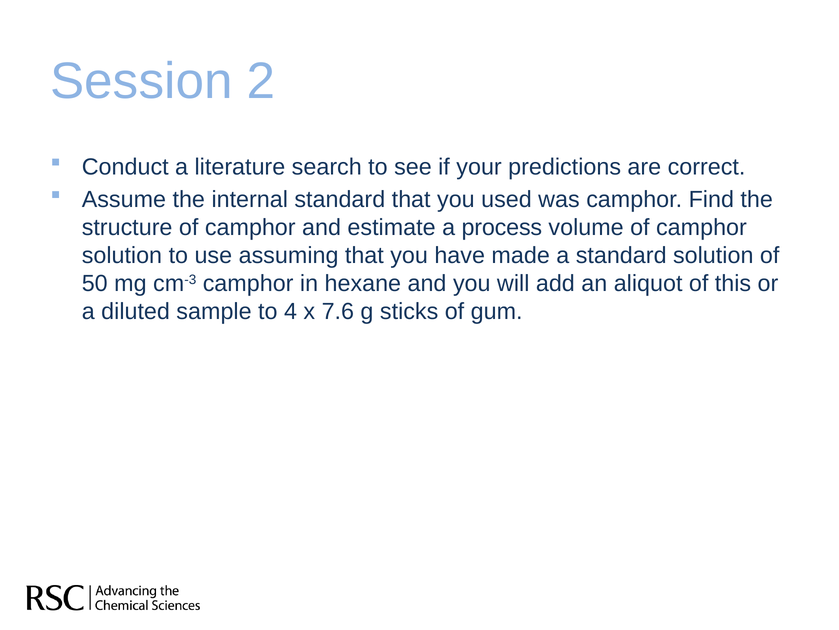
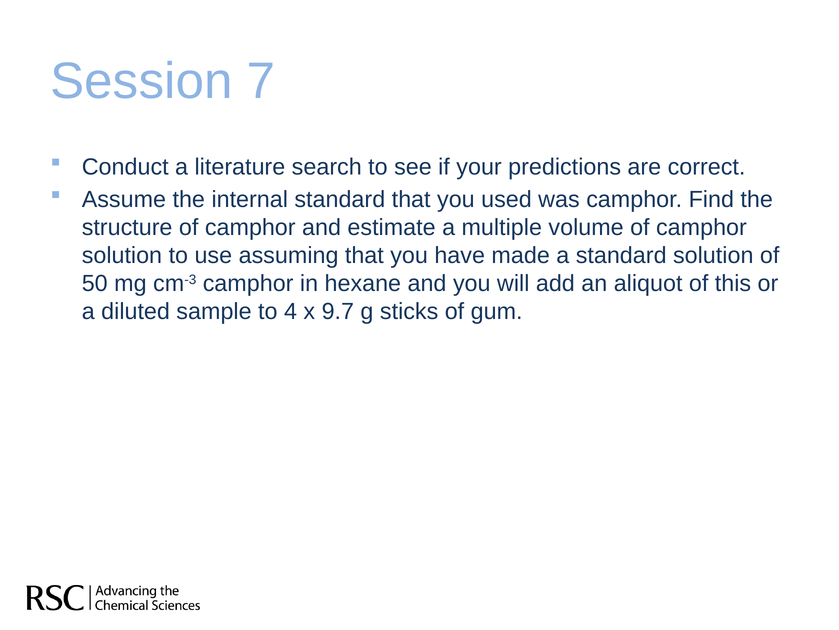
2: 2 -> 7 (261, 81)
process: process -> multiple (502, 227)
7.6: 7.6 -> 9.7 (338, 311)
